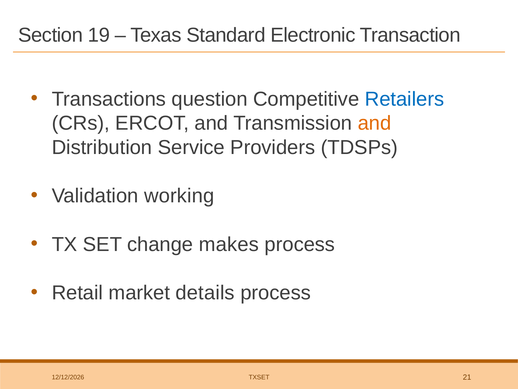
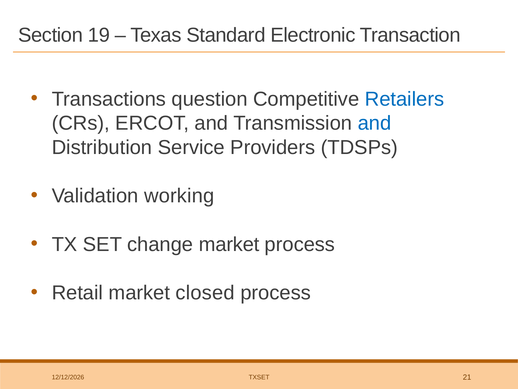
and colour: orange -> blue (375, 123)
change makes: makes -> market (229, 244)
details: details -> closed (205, 292)
